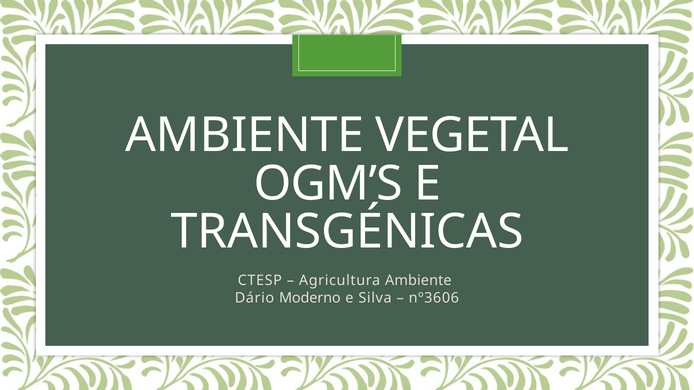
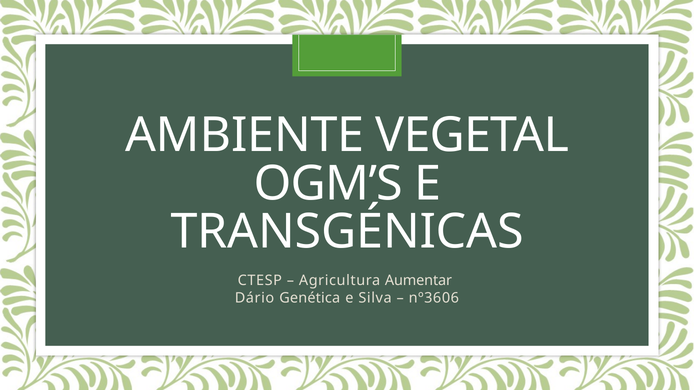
Agricultura Ambiente: Ambiente -> Aumentar (418, 281)
Moderno: Moderno -> Genética (310, 298)
